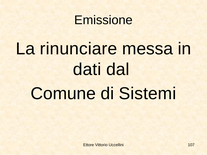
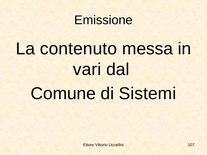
rinunciare: rinunciare -> contenuto (78, 49)
dati: dati -> vari (87, 70)
